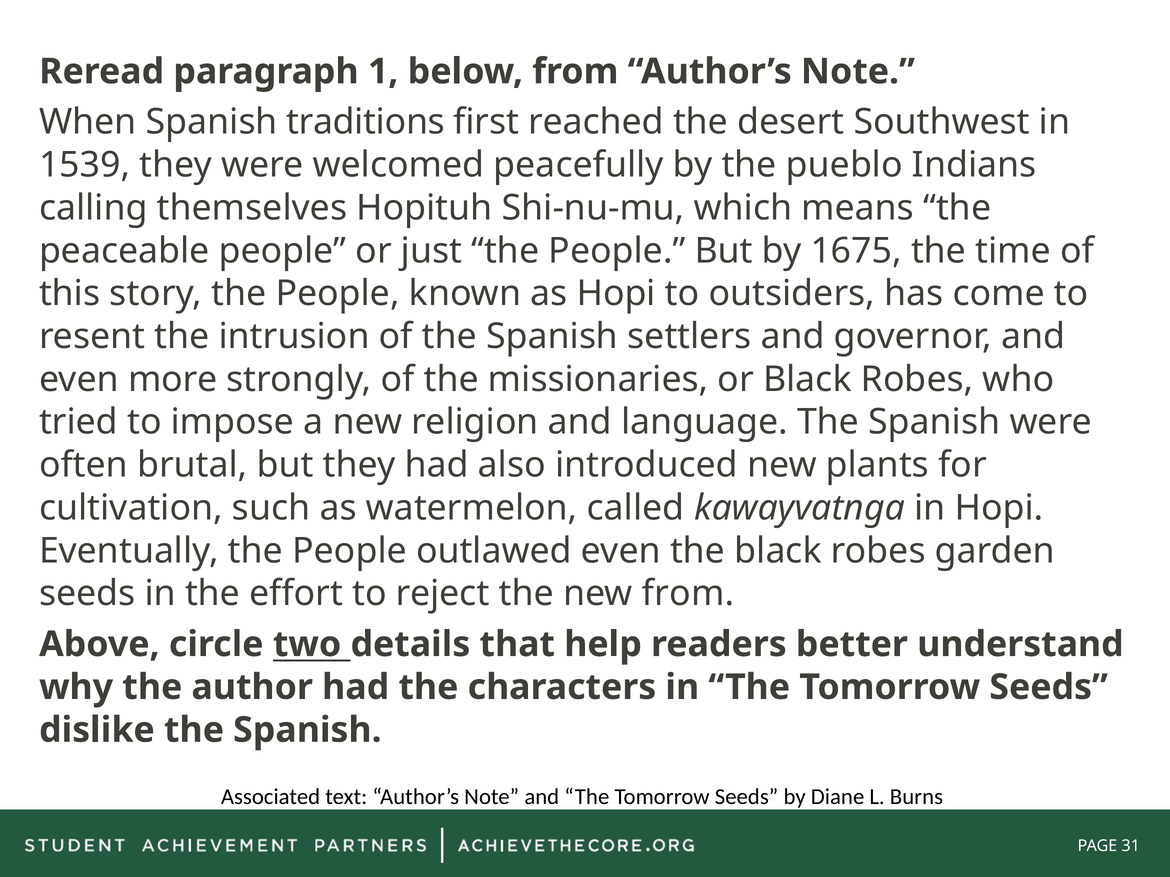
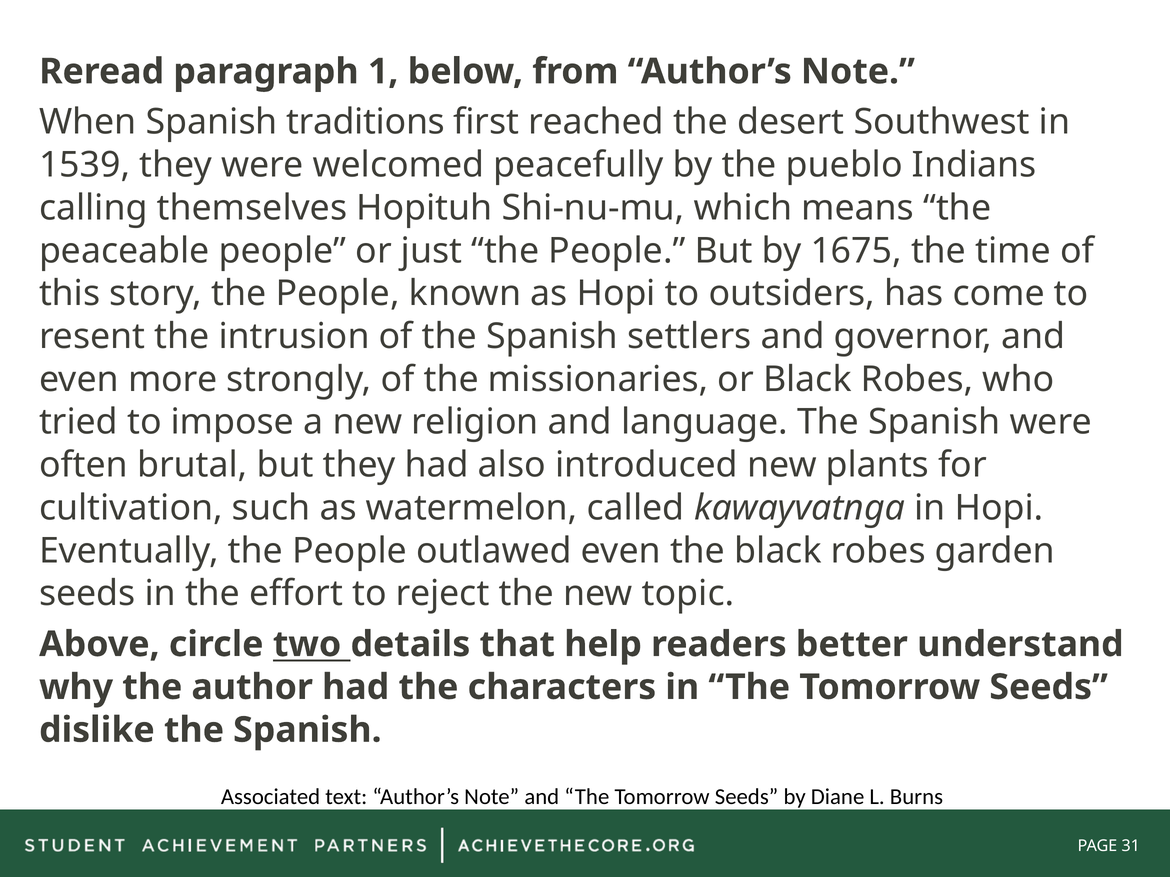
new from: from -> topic (688, 594)
